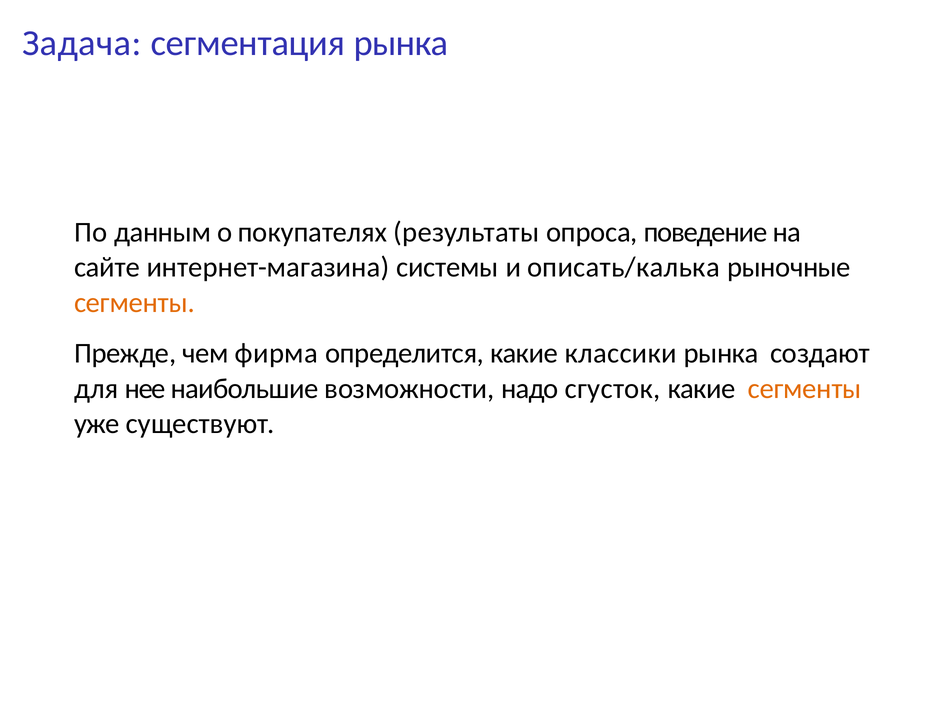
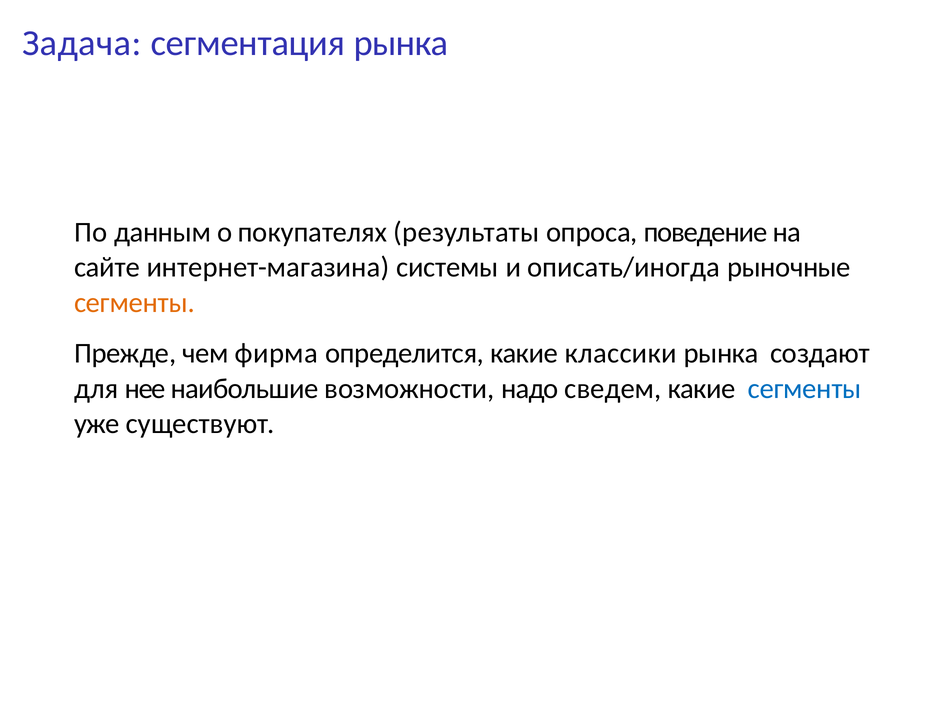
описать/калька: описать/калька -> описать/иногда (624, 267)
сгусток: сгусток -> сведем (613, 388)
сегменты colour: orange -> blue (805, 388)
